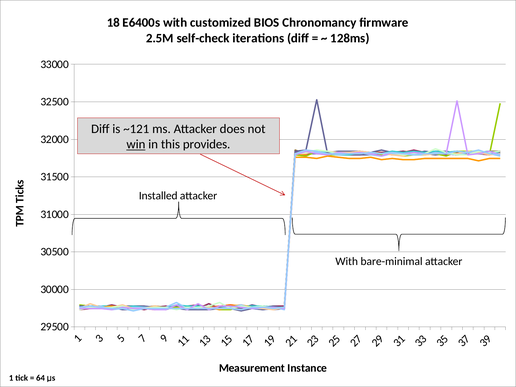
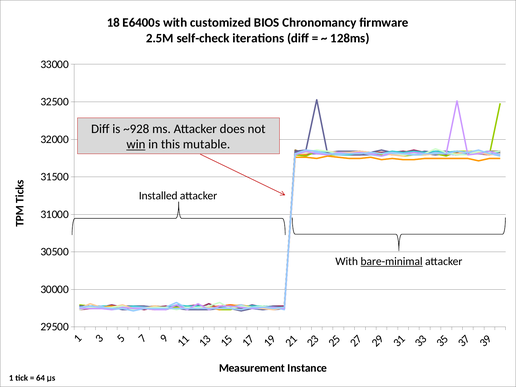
~121: ~121 -> ~928 (136, 129)
provides: provides -> mutable (207, 144)
bare-minimal underline: none -> present (392, 261)
